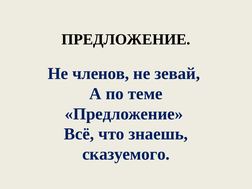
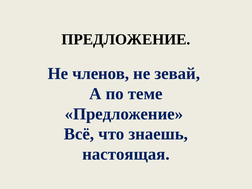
сказуемого: сказуемого -> настоящая (126, 154)
